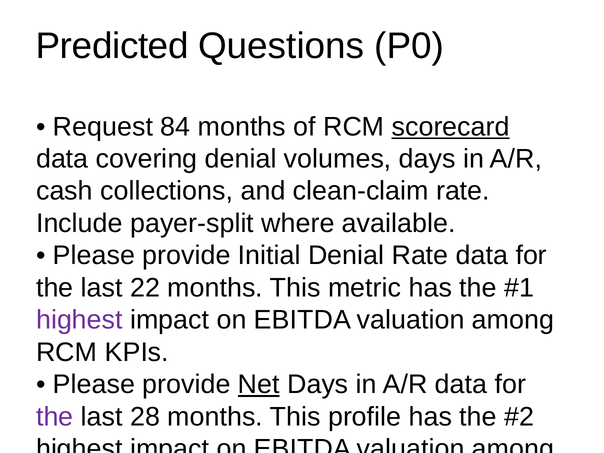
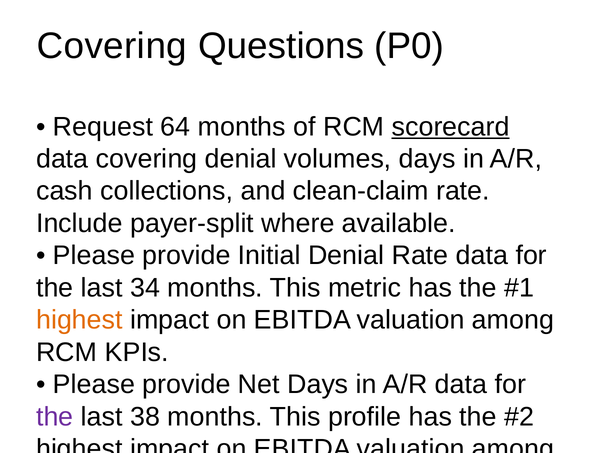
Predicted: Predicted -> Covering (112, 46)
84: 84 -> 64 (175, 127)
22: 22 -> 34 (145, 288)
highest colour: purple -> orange (79, 320)
Net underline: present -> none (259, 384)
28: 28 -> 38 (145, 417)
